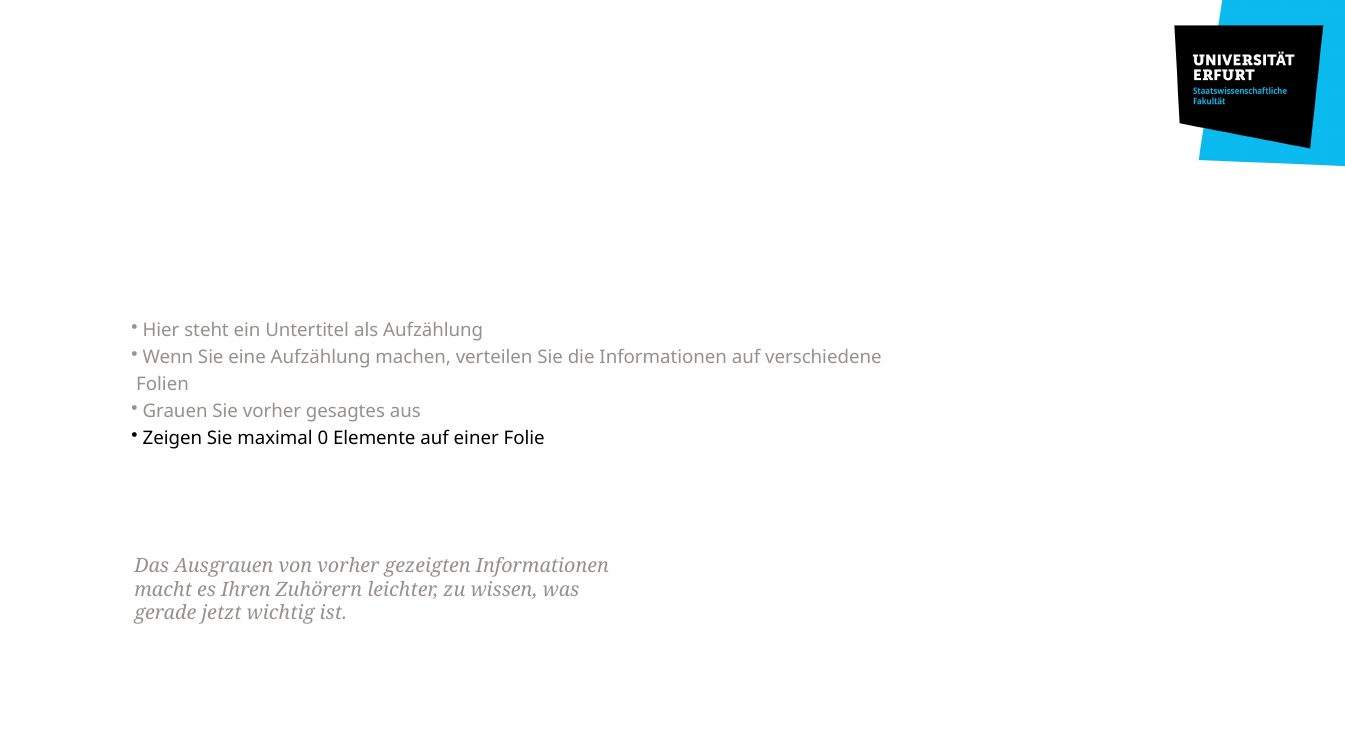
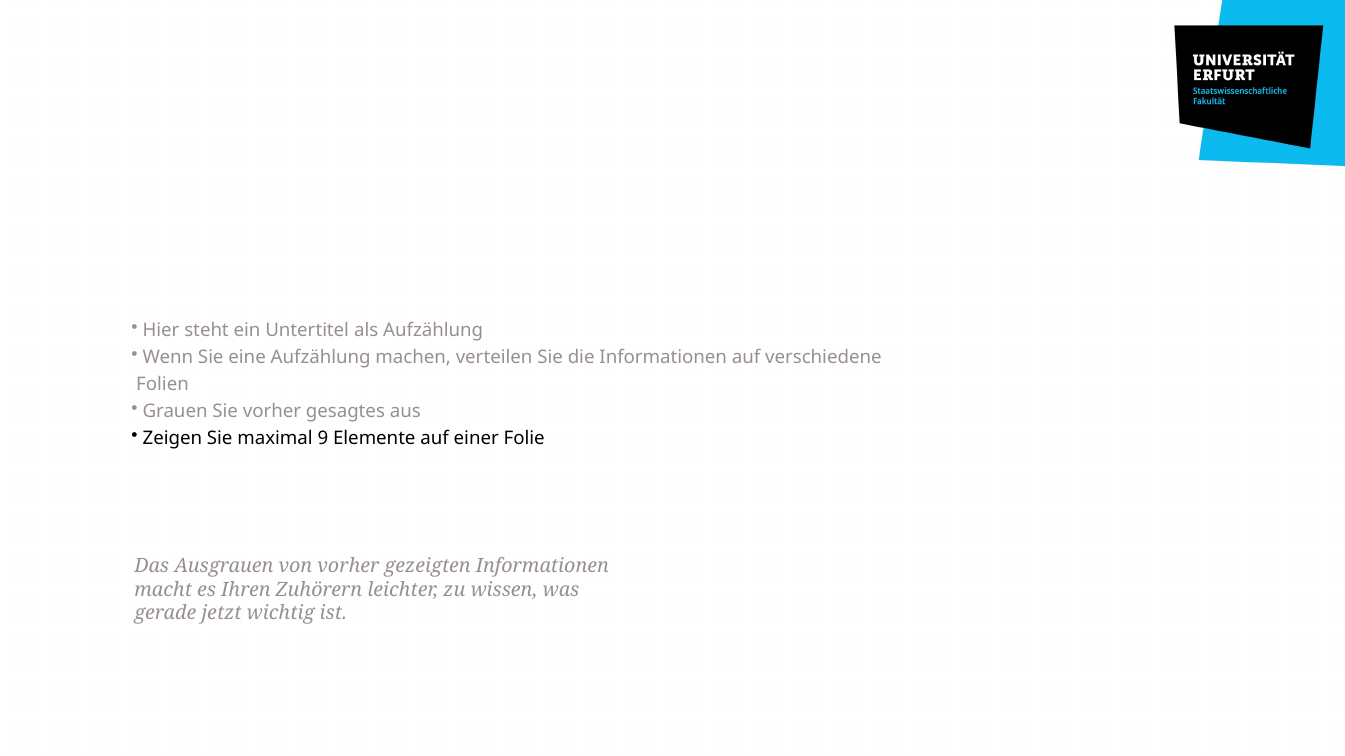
0: 0 -> 9 (323, 438)
